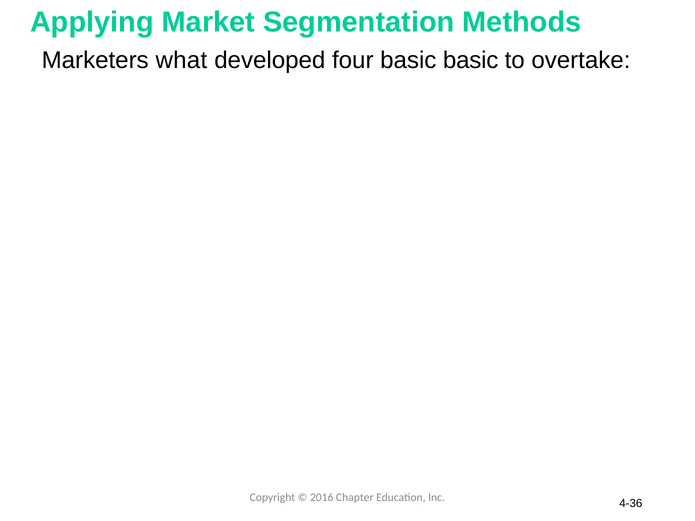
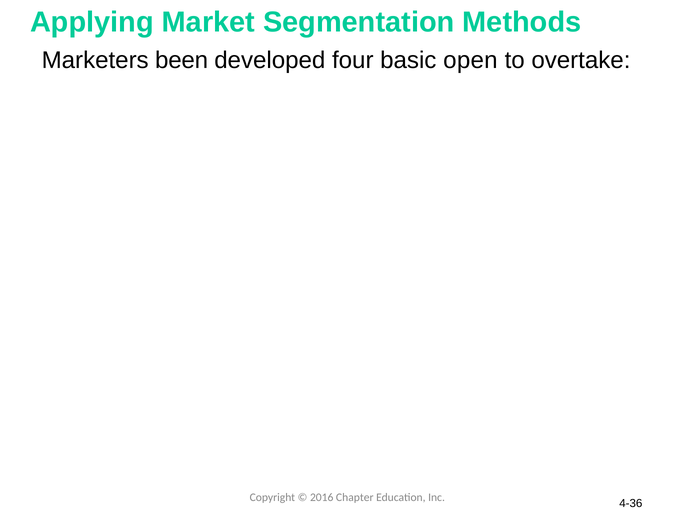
what: what -> been (182, 60)
basic basic: basic -> open (470, 60)
